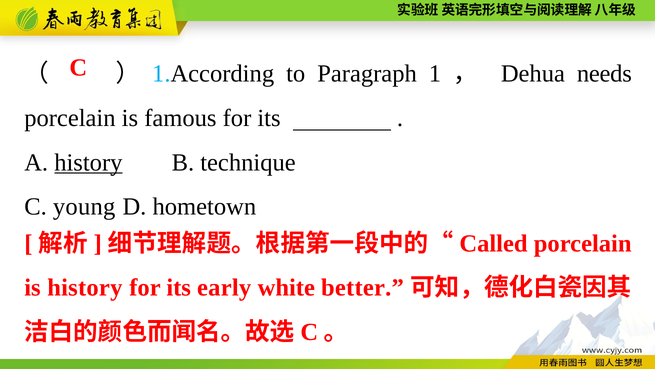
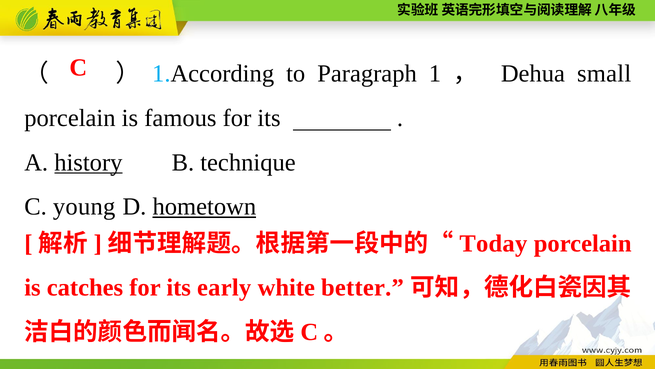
needs: needs -> small (604, 74)
hometown underline: none -> present (204, 206)
Called: Called -> Today (493, 243)
is history: history -> catches (85, 287)
